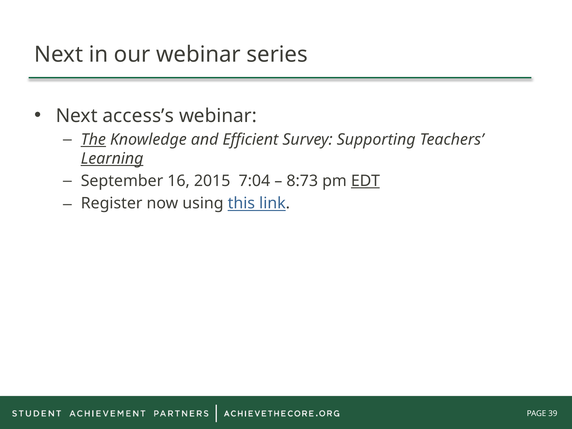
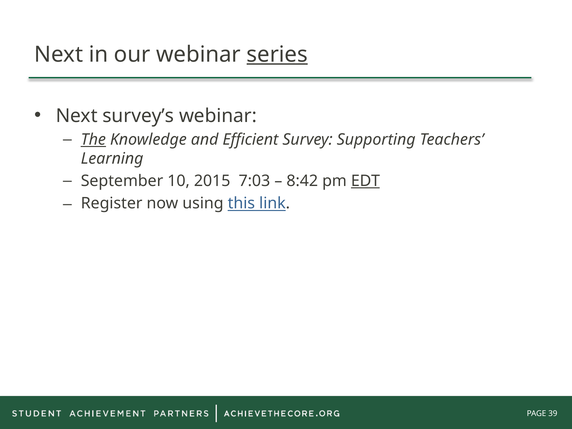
series underline: none -> present (277, 54)
access’s: access’s -> survey’s (138, 116)
Learning underline: present -> none (112, 159)
16: 16 -> 10 (179, 181)
7:04: 7:04 -> 7:03 (254, 181)
8:73: 8:73 -> 8:42 (302, 181)
